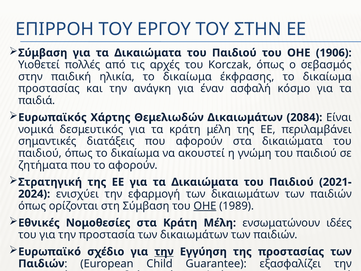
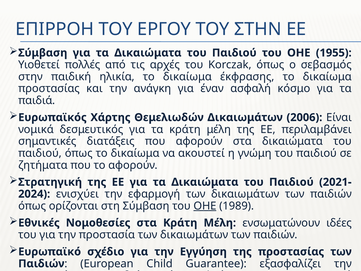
1906: 1906 -> 1955 (334, 53)
2084: 2084 -> 2006 (304, 117)
την underline: present -> none (164, 251)
